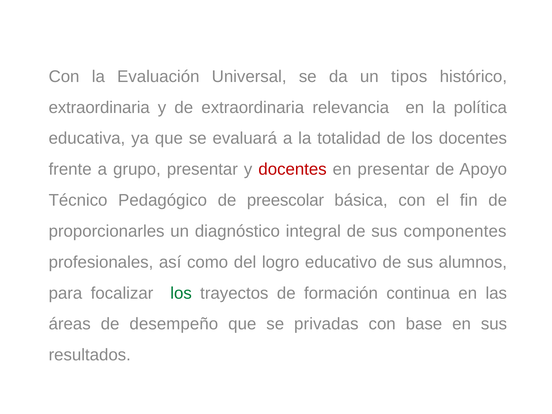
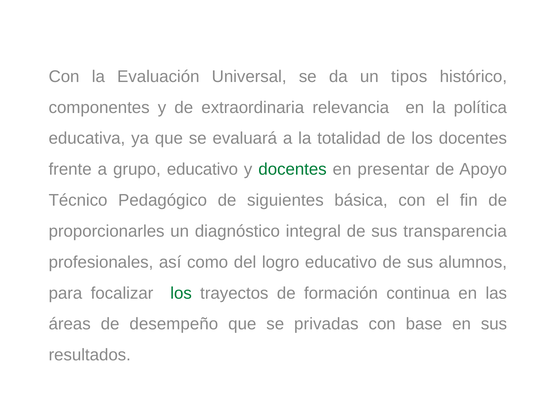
extraordinaria: extraordinaria -> componentes (99, 107)
grupo presentar: presentar -> educativo (202, 169)
docentes colour: red -> green (293, 169)
preescolar: preescolar -> siguientes (285, 200)
componentes: componentes -> transparencia (455, 231)
